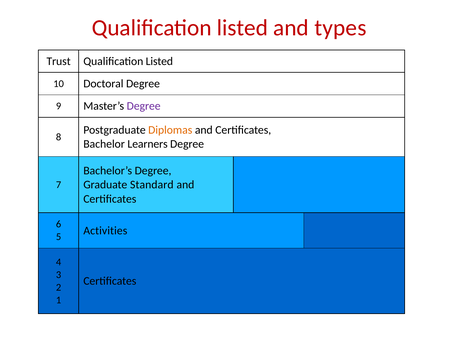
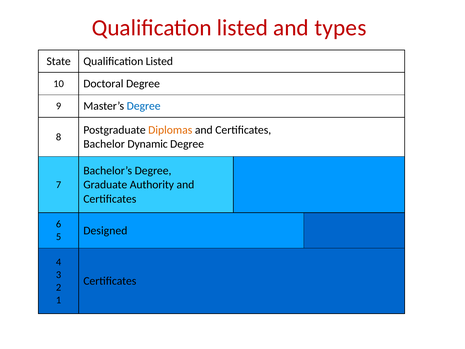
Trust: Trust -> State (59, 61)
Degree colour: purple -> blue (144, 106)
Learners: Learners -> Dynamic (148, 144)
Standard: Standard -> Authority (152, 185)
Activities: Activities -> Designed (105, 230)
